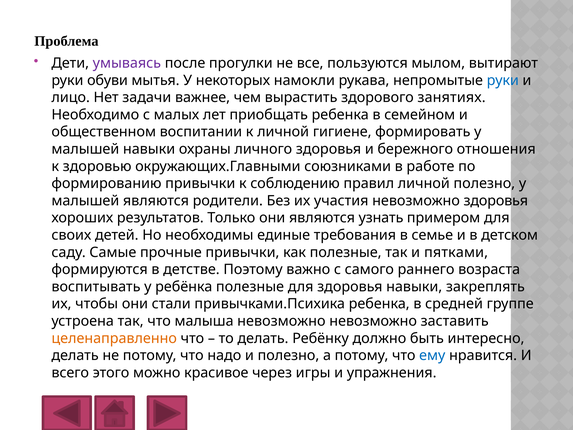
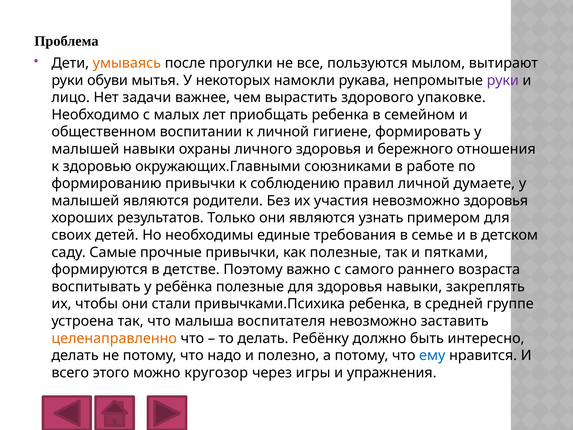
умываясь colour: purple -> orange (127, 63)
руки colour: blue -> purple (503, 80)
занятиях: занятиях -> упаковке (452, 97)
личной полезно: полезно -> думаете (484, 183)
малыша невозможно: невозможно -> воспитателя (281, 321)
красивое: красивое -> кругозор (216, 372)
